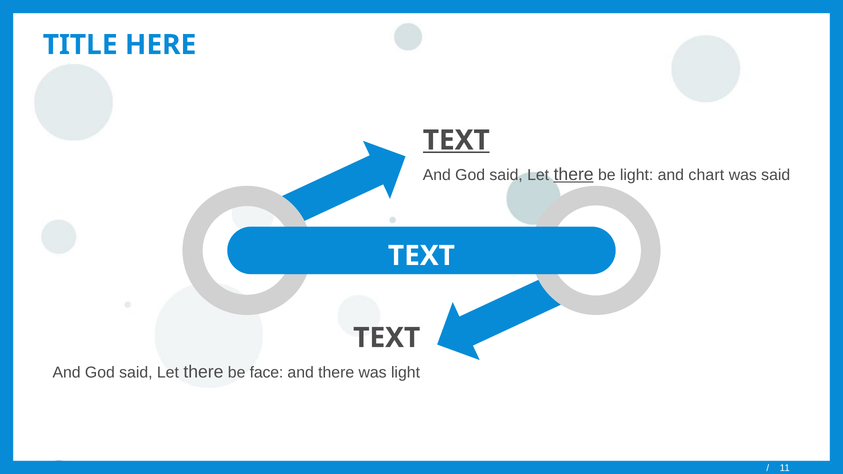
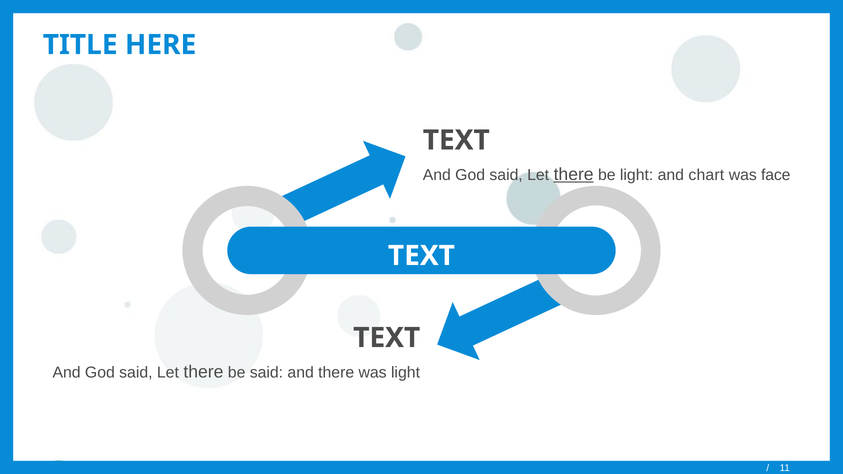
TEXT underline: present -> none (456, 140)
was said: said -> face (776, 175)
be face: face -> said (266, 373)
